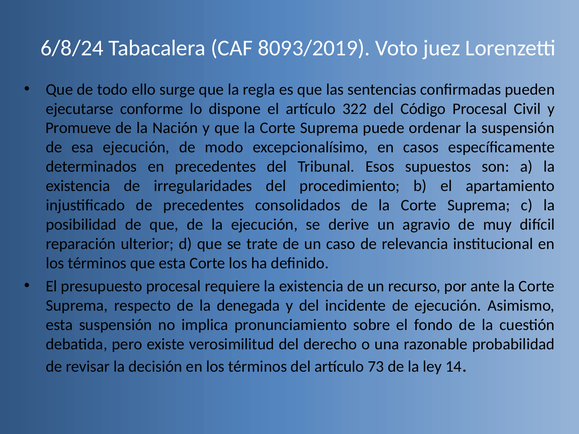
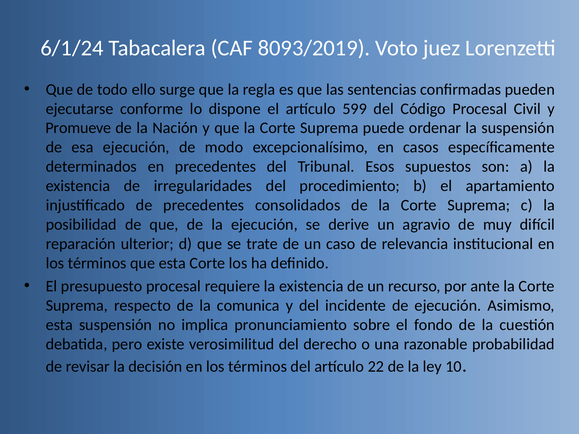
6/8/24: 6/8/24 -> 6/1/24 (72, 48)
322: 322 -> 599 (355, 109)
denegada: denegada -> comunica (248, 306)
73: 73 -> 22 (376, 367)
14: 14 -> 10 (454, 367)
